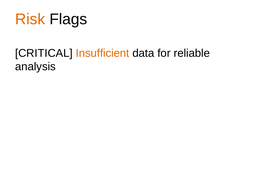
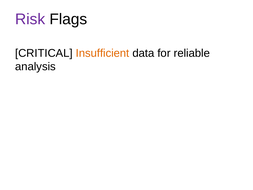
Risk colour: orange -> purple (30, 19)
